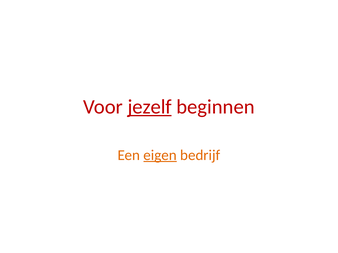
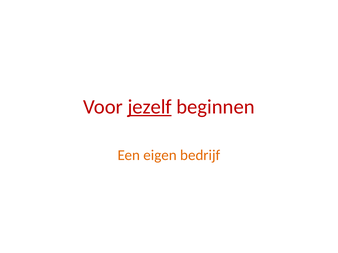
eigen underline: present -> none (160, 155)
